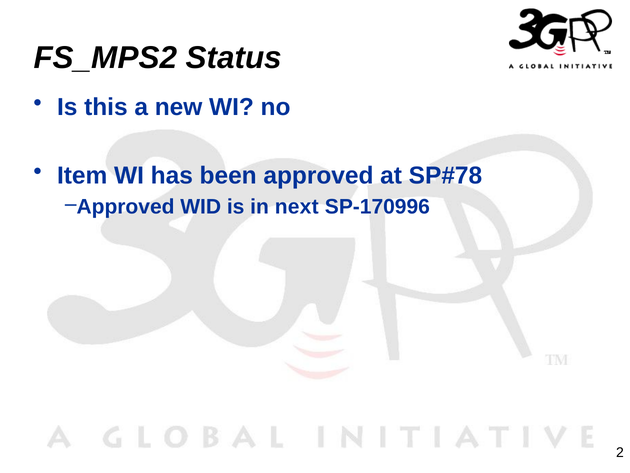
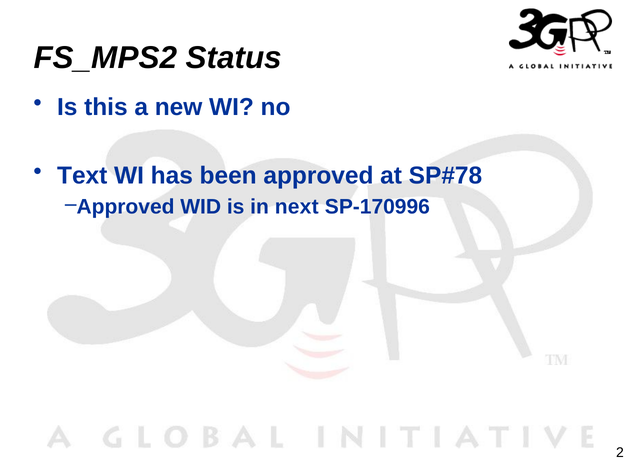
Item: Item -> Text (82, 176)
